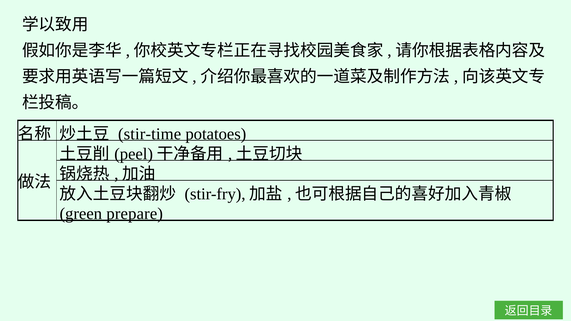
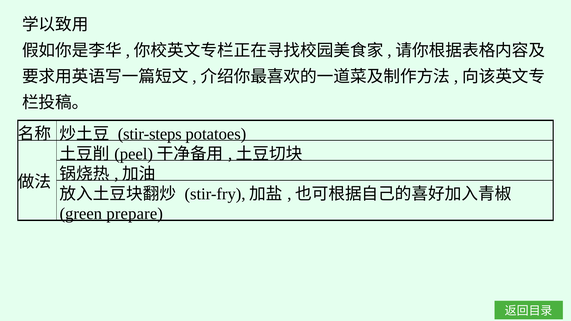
stir-time: stir-time -> stir-steps (150, 134)
